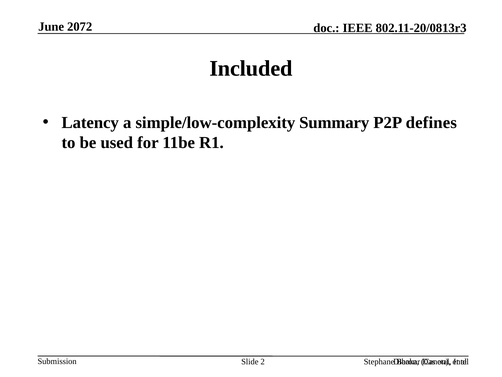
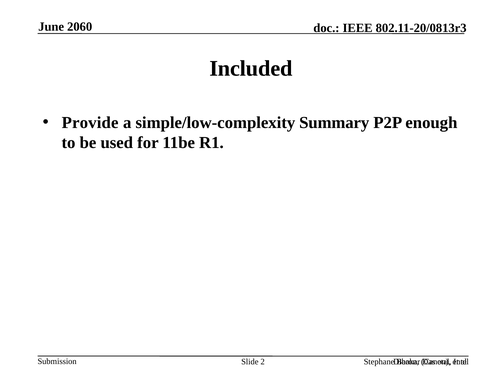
2072: 2072 -> 2060 (80, 27)
Latency: Latency -> Provide (90, 123)
defines: defines -> enough (431, 123)
